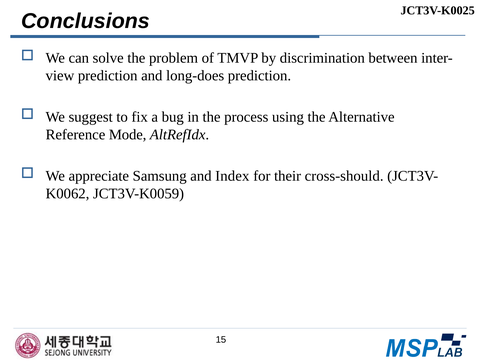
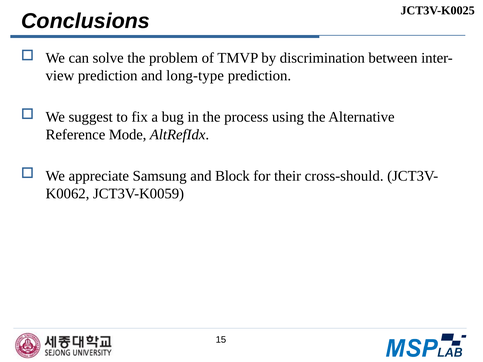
long-does: long-does -> long-type (195, 76)
Index: Index -> Block (232, 176)
